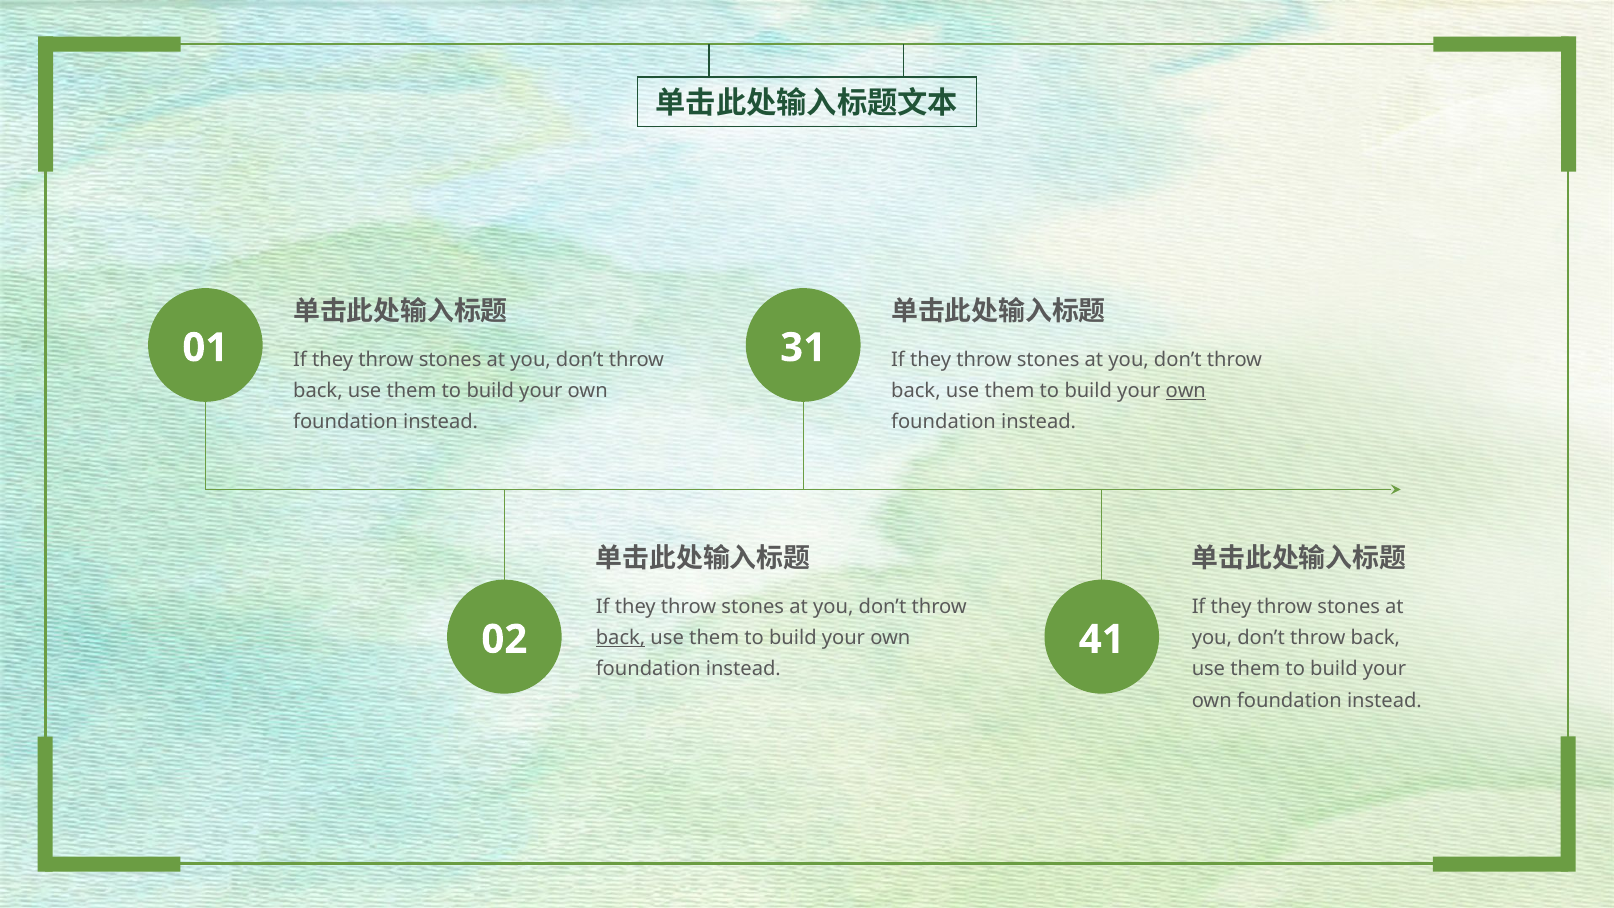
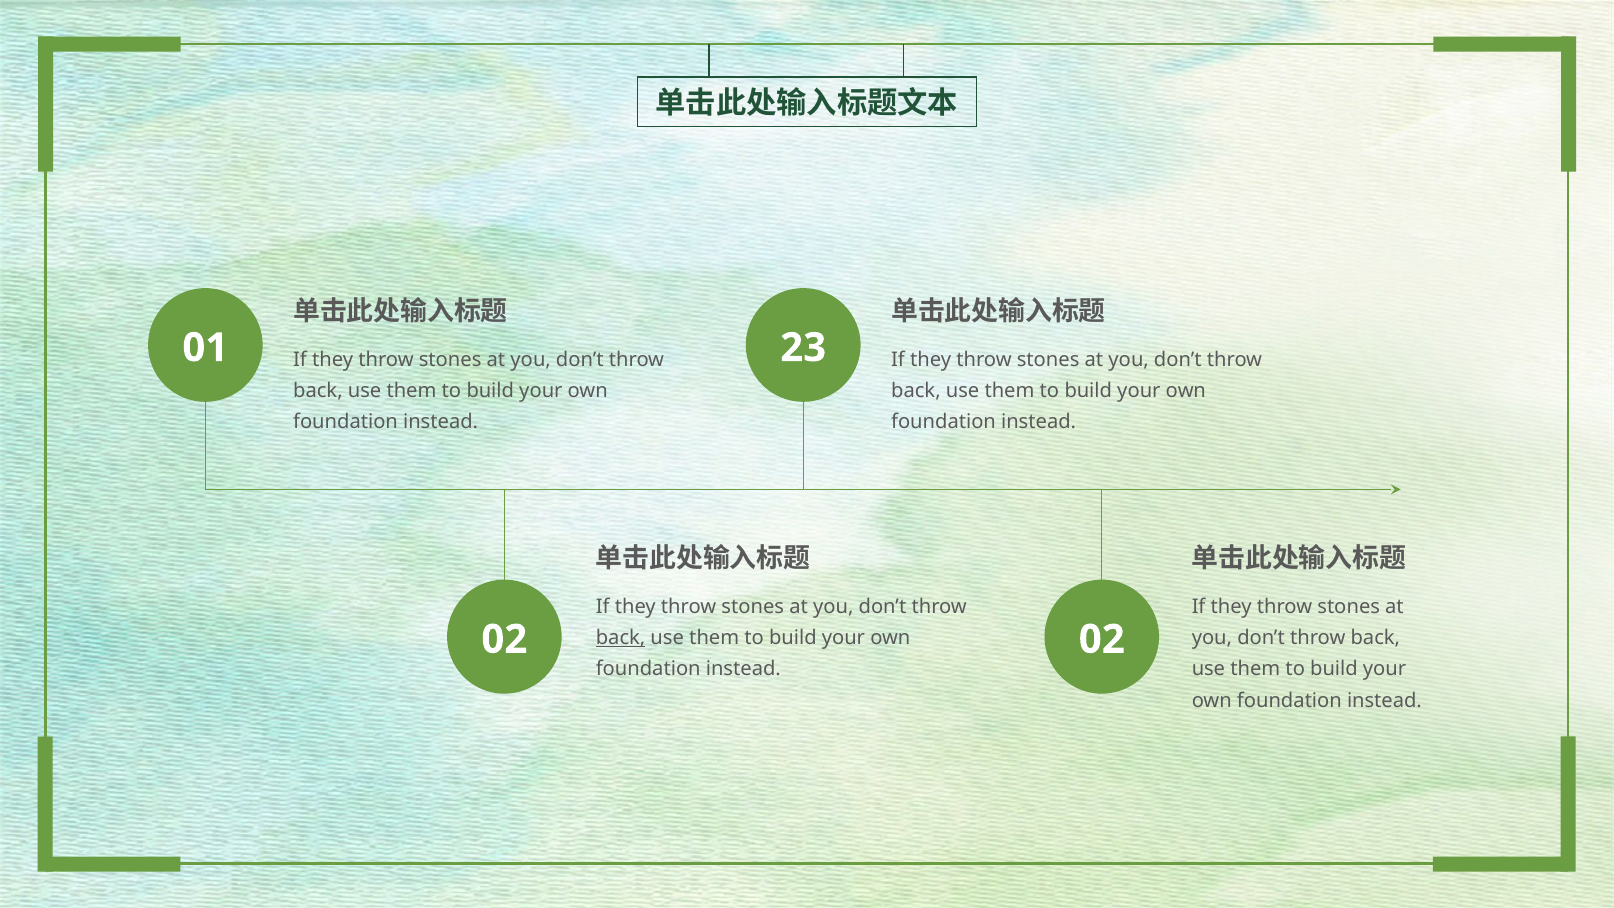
31: 31 -> 23 (803, 348)
own underline: present -> none (1186, 391)
02 41: 41 -> 02 (1102, 639)
